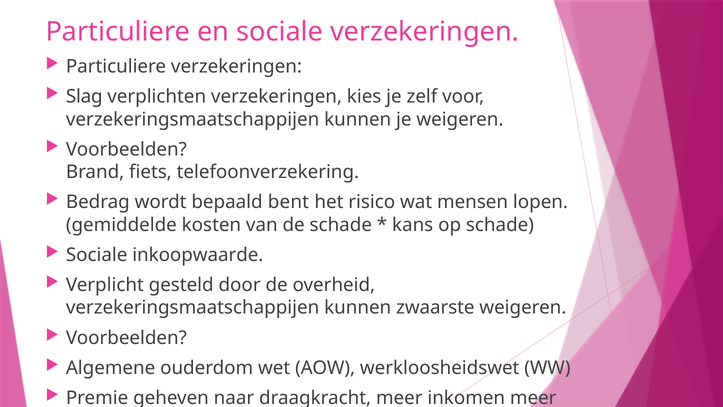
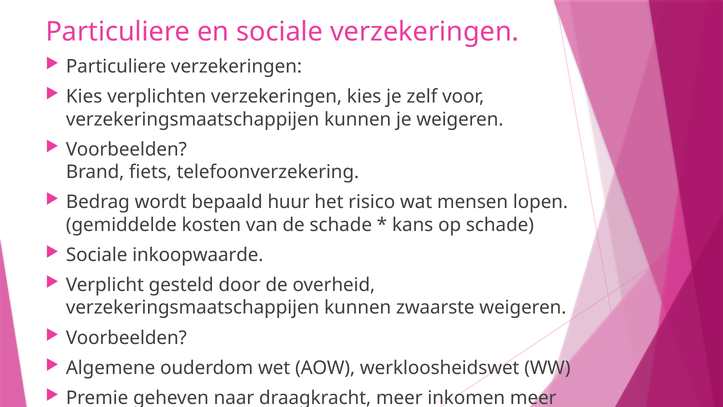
Slag: Slag -> Kies (84, 97)
bent: bent -> huur (289, 202)
